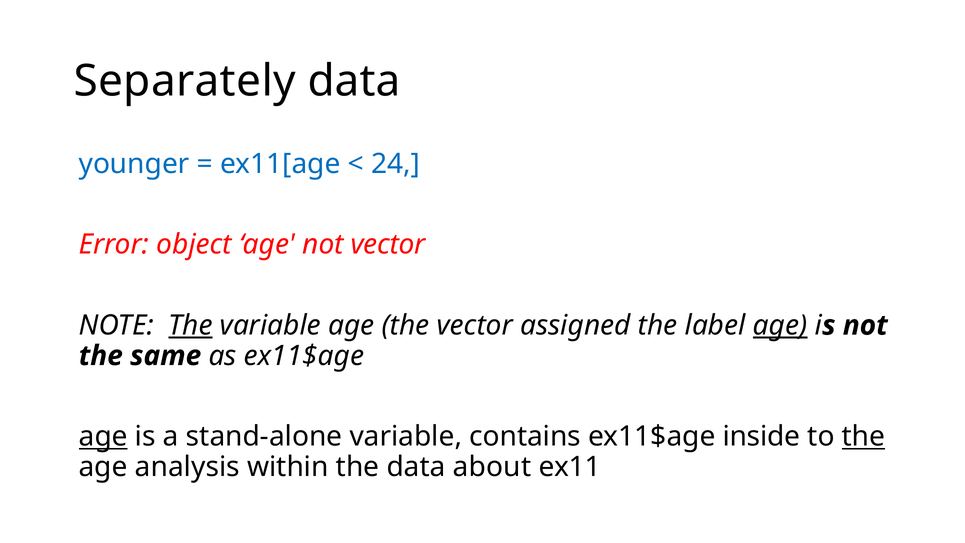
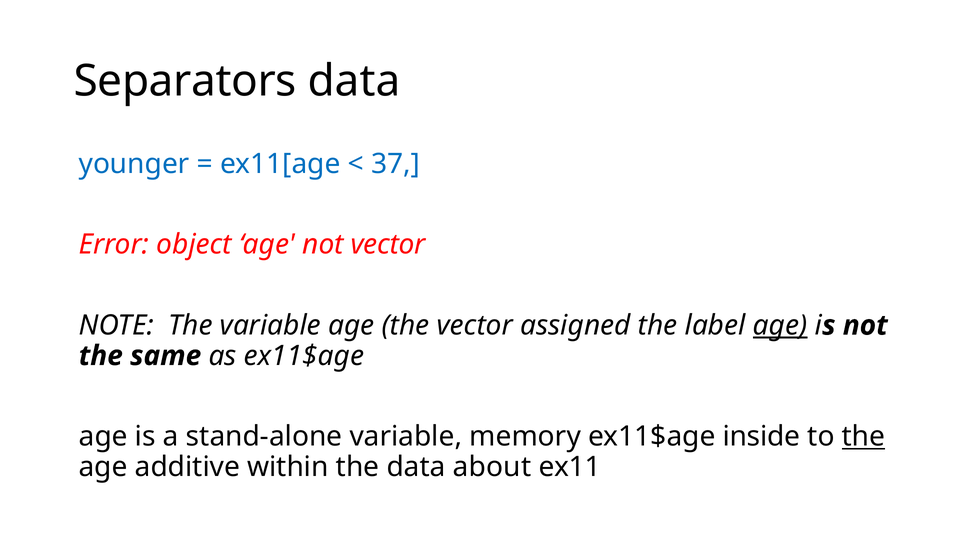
Separately: Separately -> Separators (185, 81)
24: 24 -> 37 (396, 164)
The underline: present -> none (190, 325)
age underline: present -> none (103, 436)
contains: contains -> memory (525, 436)
analysis: analysis -> additive (187, 467)
